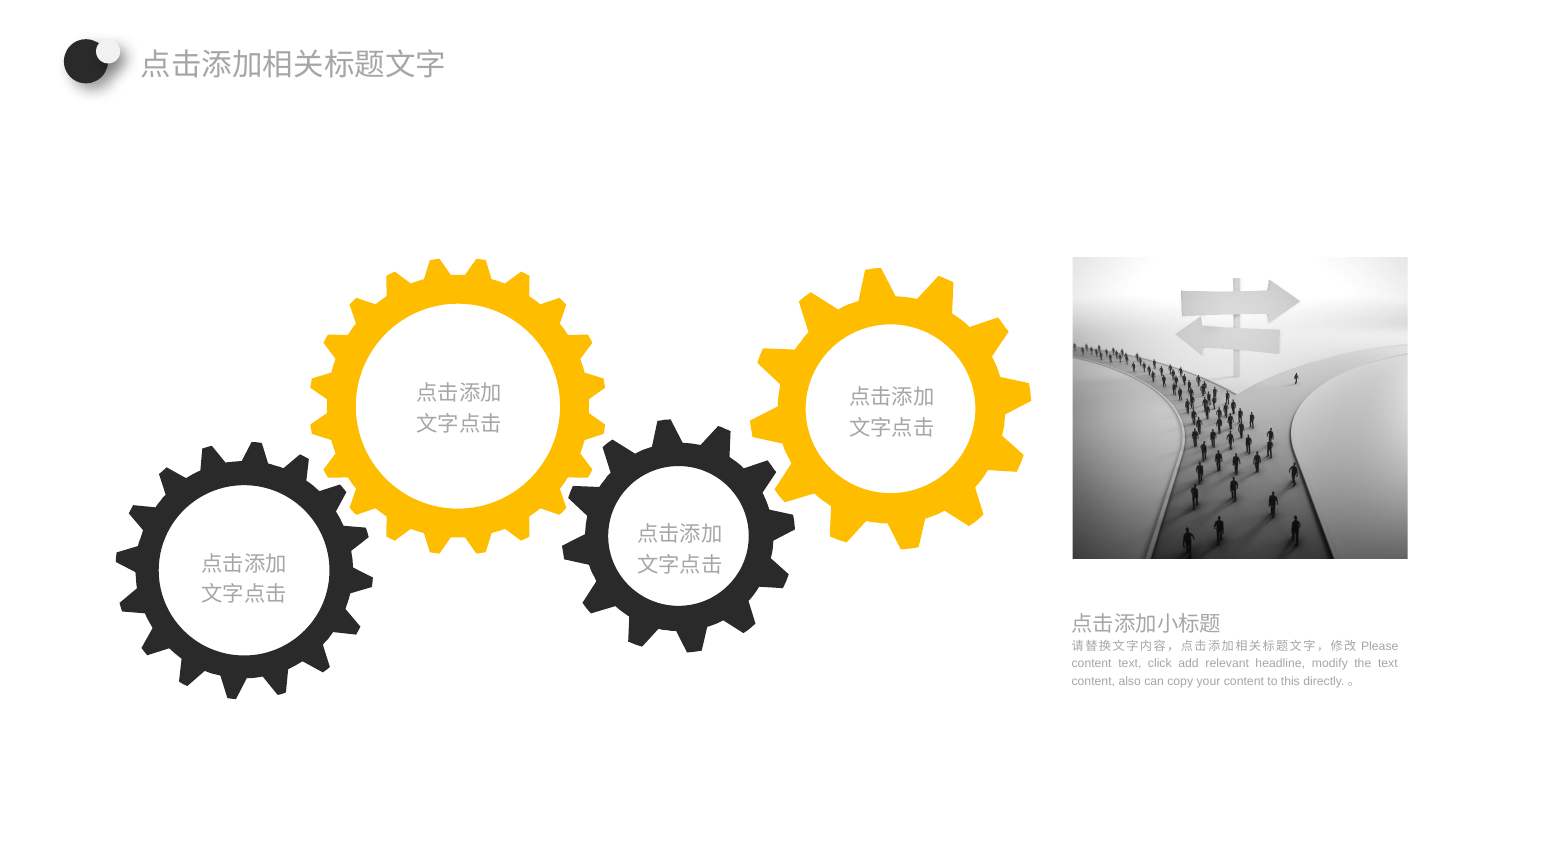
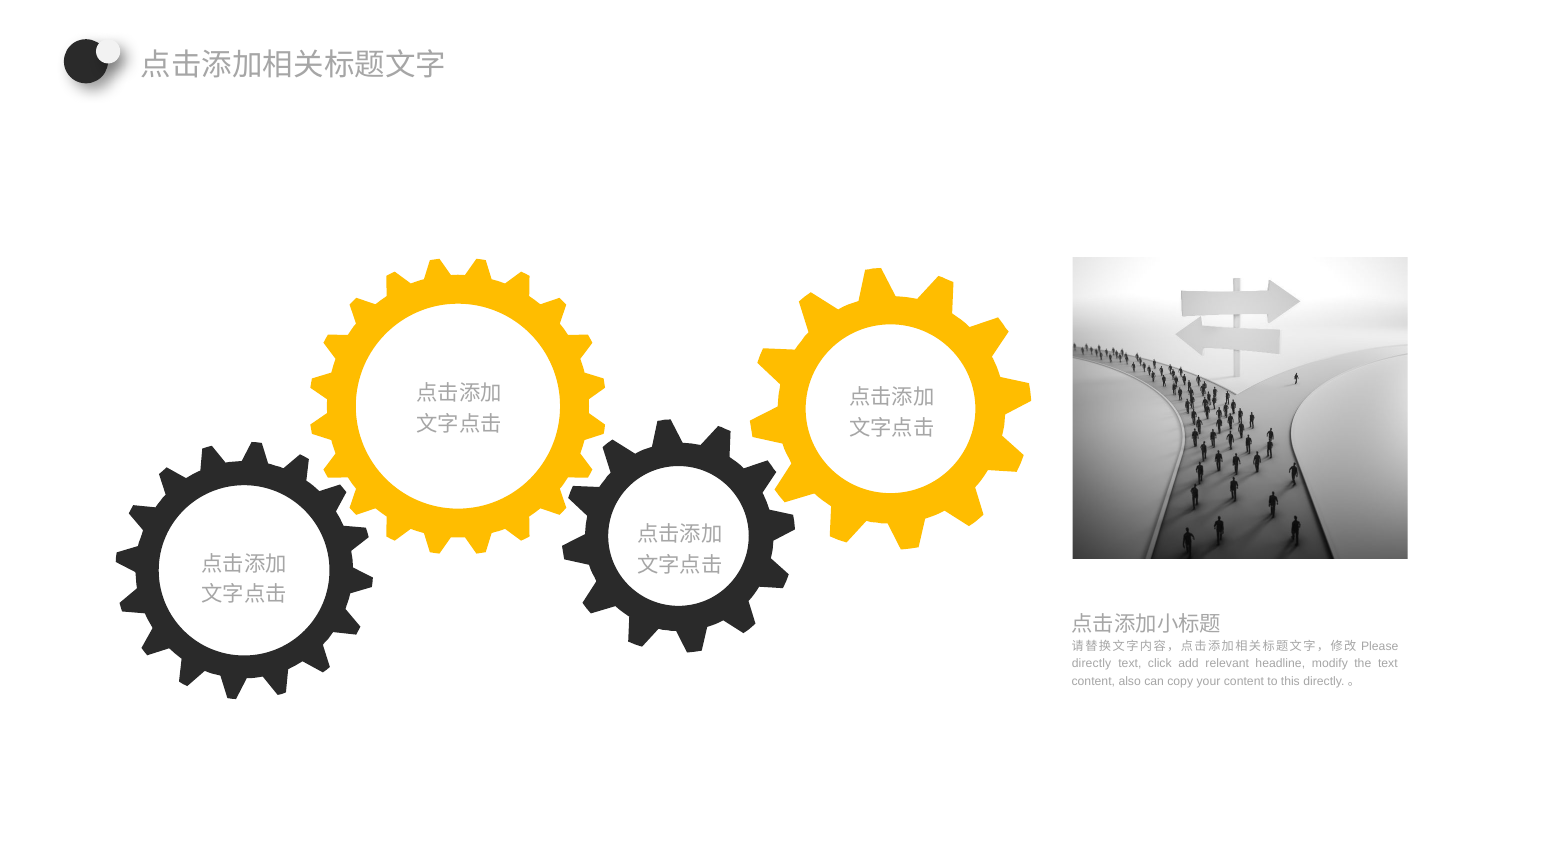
content: content -> directly (1092, 664)
